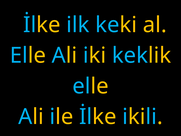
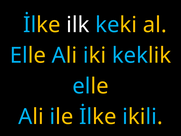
ilk colour: light blue -> white (78, 25)
